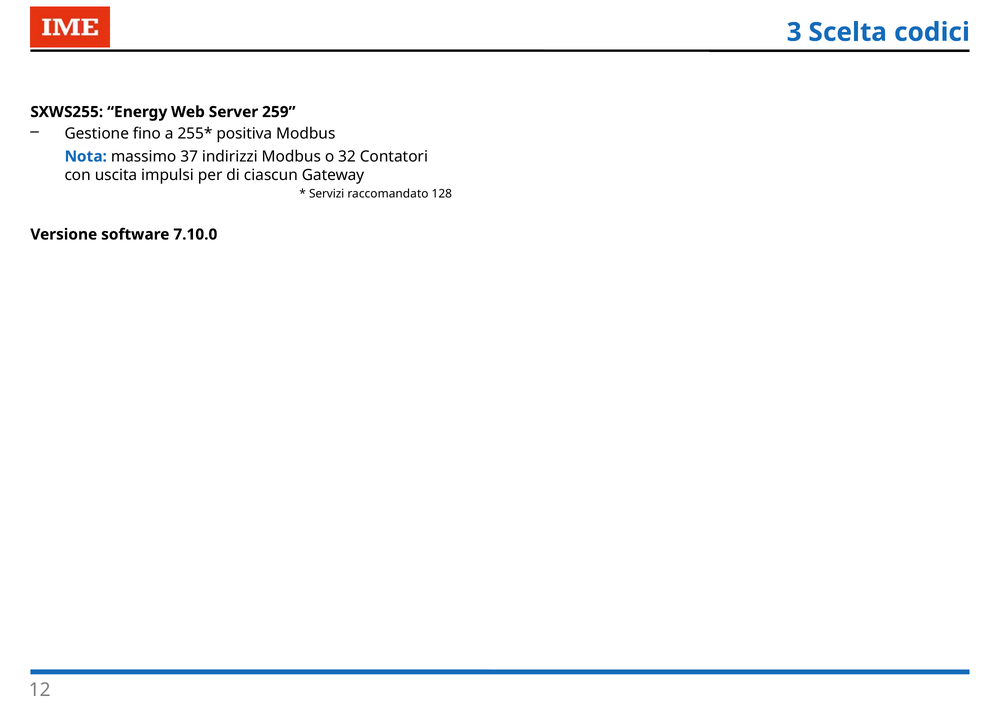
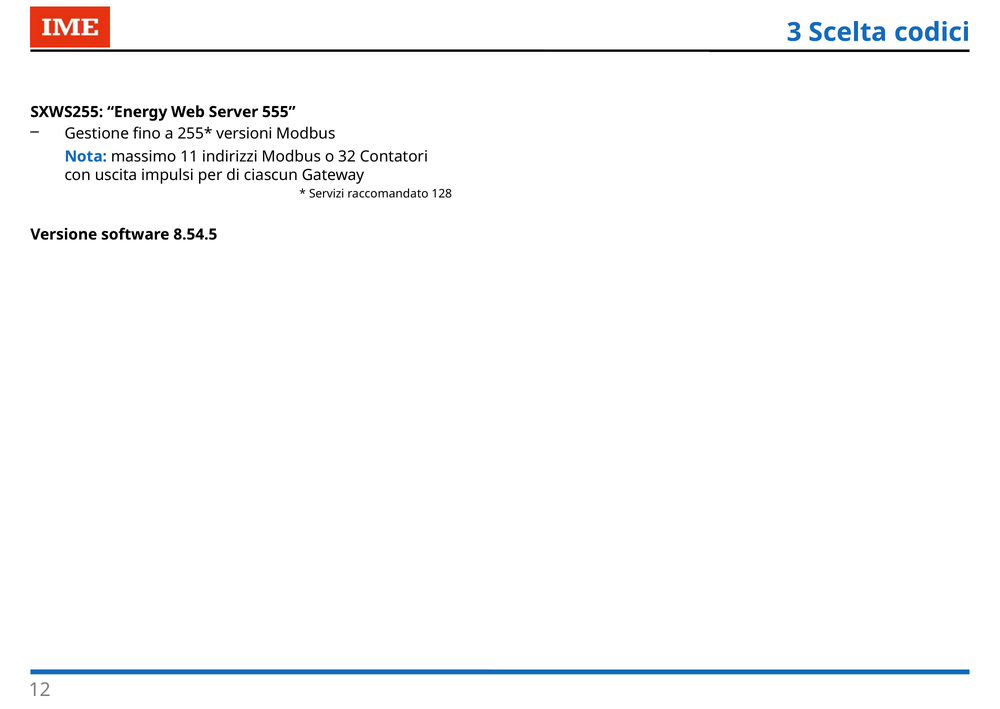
259: 259 -> 555 (279, 112)
positiva: positiva -> versioni (244, 134)
37: 37 -> 11 (189, 157)
7.10.0: 7.10.0 -> 8.54.5 (195, 235)
